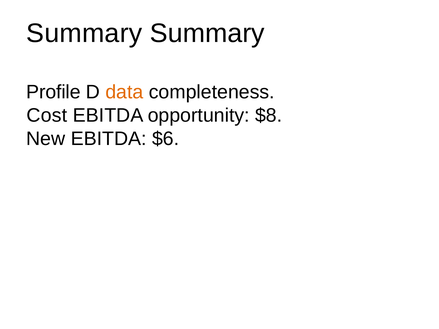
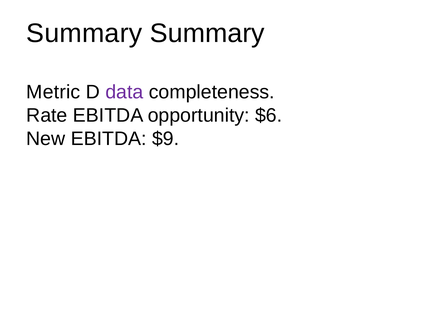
Profile: Profile -> Metric (53, 92)
data colour: orange -> purple (124, 92)
Cost: Cost -> Rate (47, 115)
$8: $8 -> $6 (269, 115)
$6: $6 -> $9 (166, 139)
